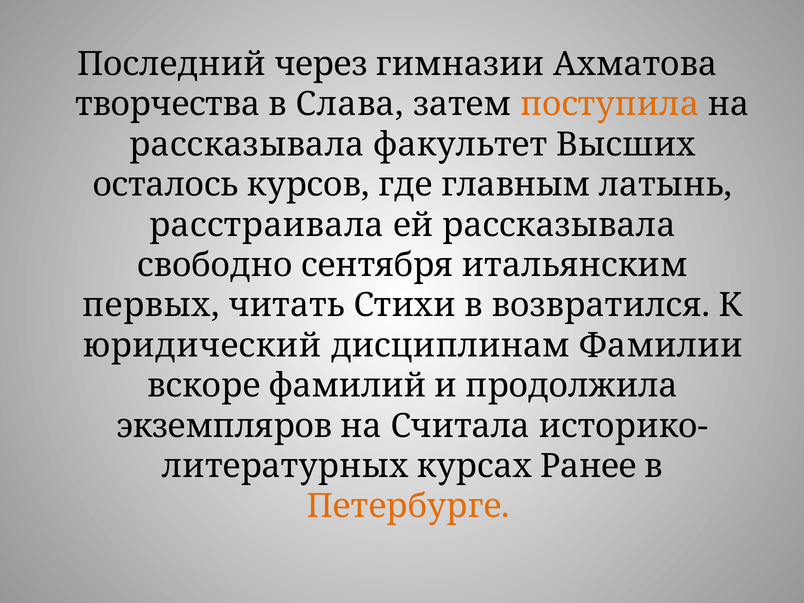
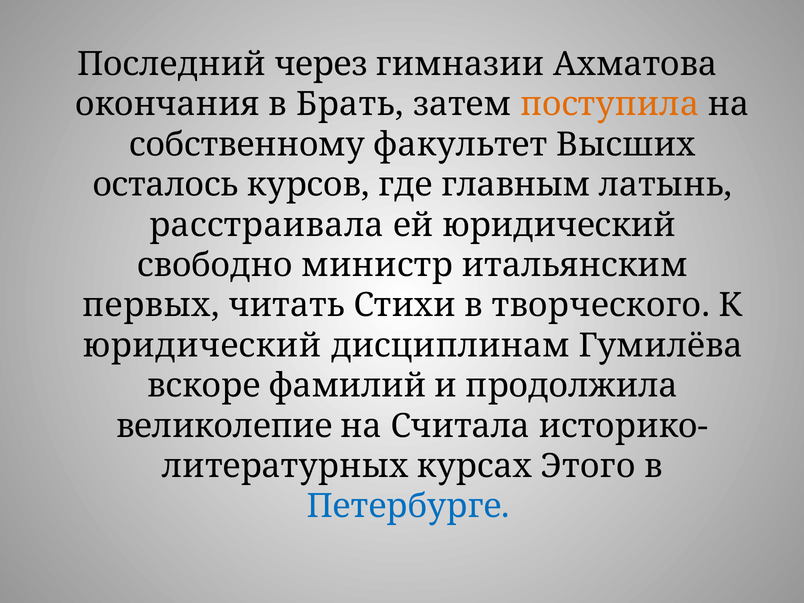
творчества: творчества -> окончания (168, 104)
Слава: Слава -> Брать (350, 104)
рассказывала: рассказывала -> собственному (247, 145)
ей рассказывала: рассказывала -> юридический (559, 225)
сентября: сентября -> министр (377, 265)
возвратился: возвратился -> творческого (601, 305)
Фамилии: Фамилии -> Гумилёва (661, 346)
экземпляров: экземпляров -> великолепие (224, 426)
Ранее: Ранее -> Этого (588, 466)
Петербурге colour: orange -> blue (408, 506)
